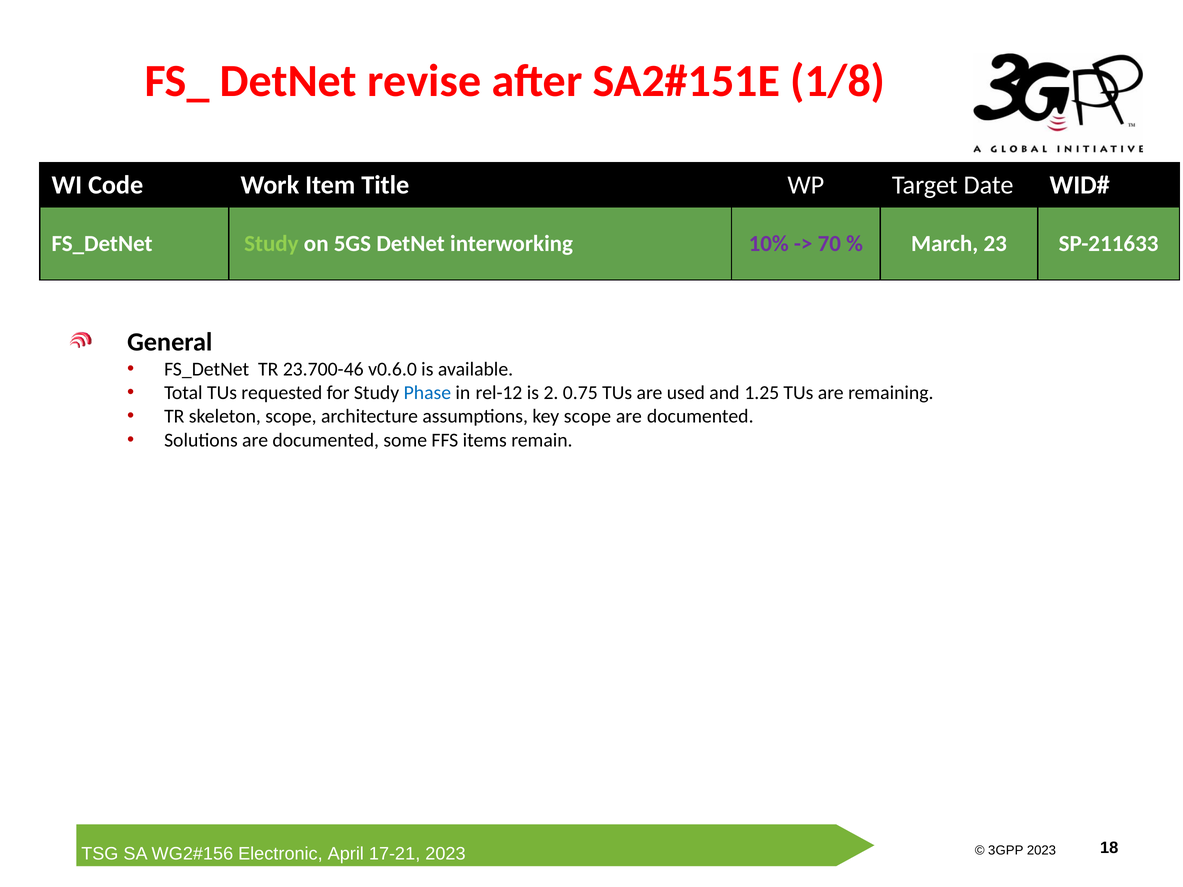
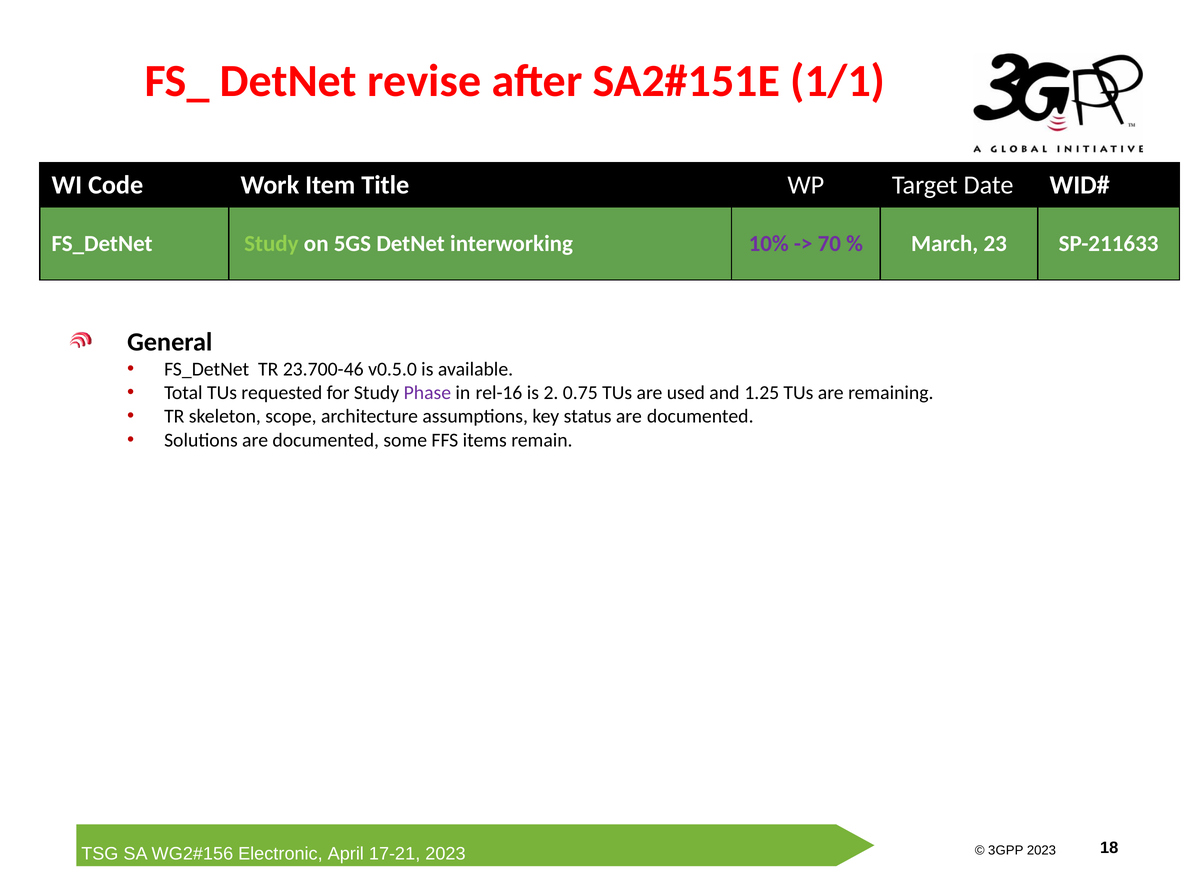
1/8: 1/8 -> 1/1 (838, 81)
v0.6.0: v0.6.0 -> v0.5.0 (392, 369)
Phase colour: blue -> purple (427, 393)
rel-12: rel-12 -> rel-16 (499, 393)
key scope: scope -> status (588, 417)
